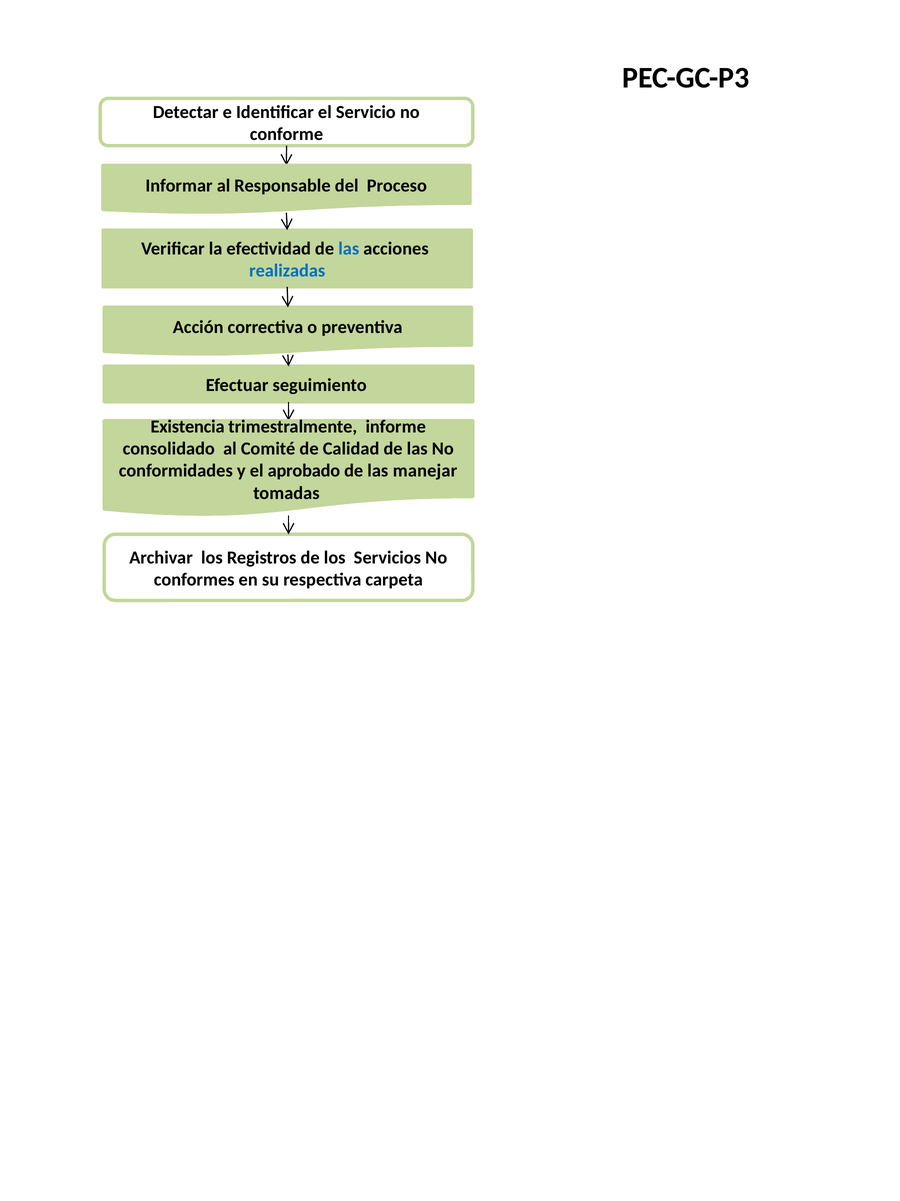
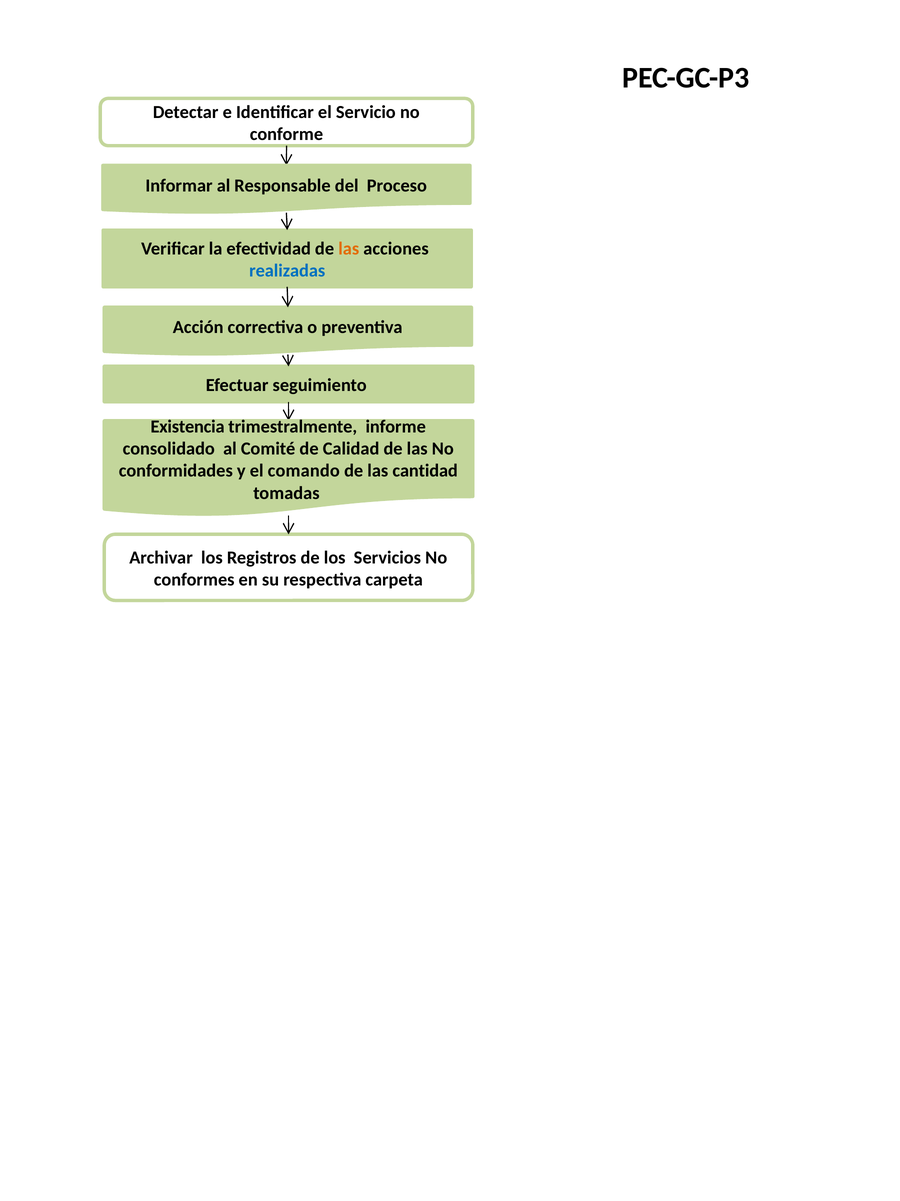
las colour: blue -> orange (349, 248)
aprobado: aprobado -> comando (304, 471)
manejar: manejar -> cantidad (425, 471)
